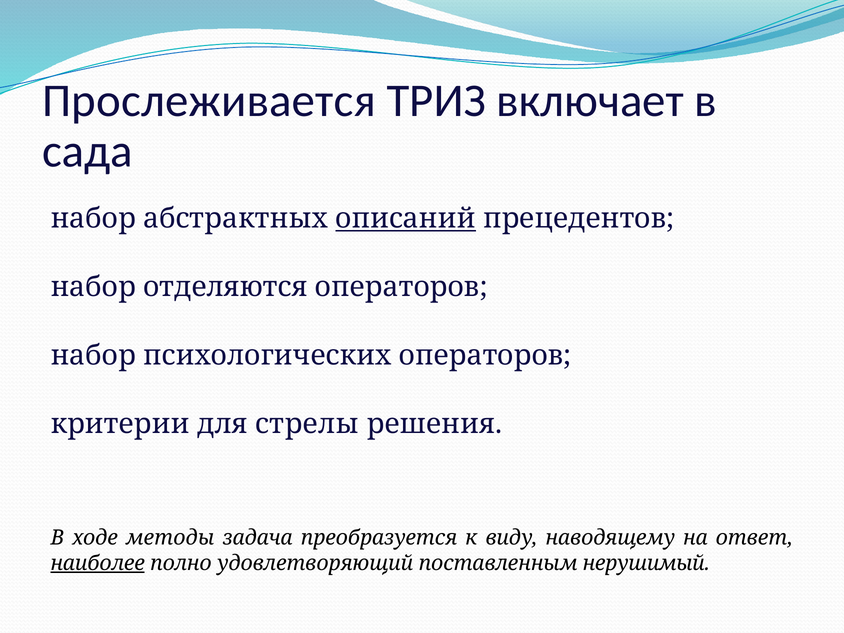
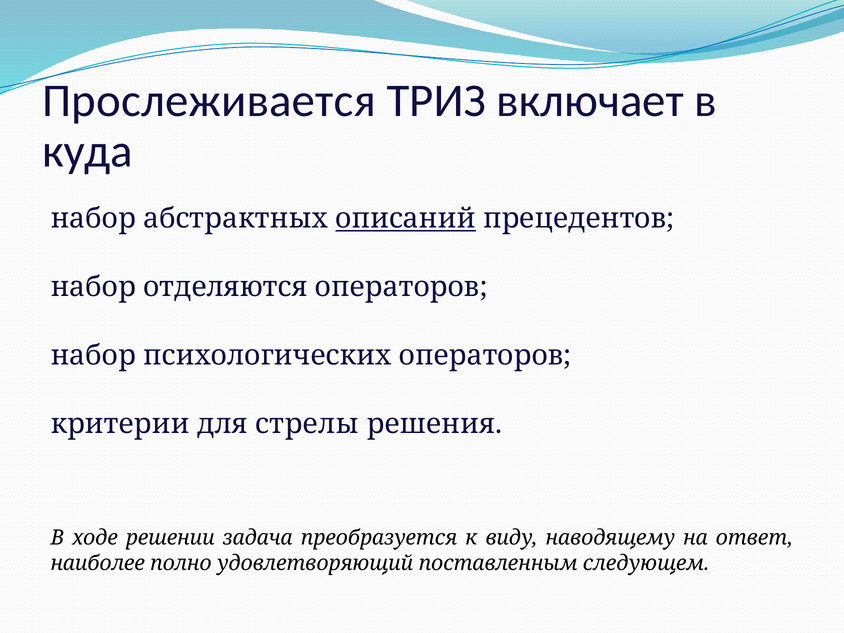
сада: сада -> куда (87, 151)
методы: методы -> решении (170, 538)
наиболее underline: present -> none (98, 563)
нерушимый: нерушимый -> следующем (646, 563)
